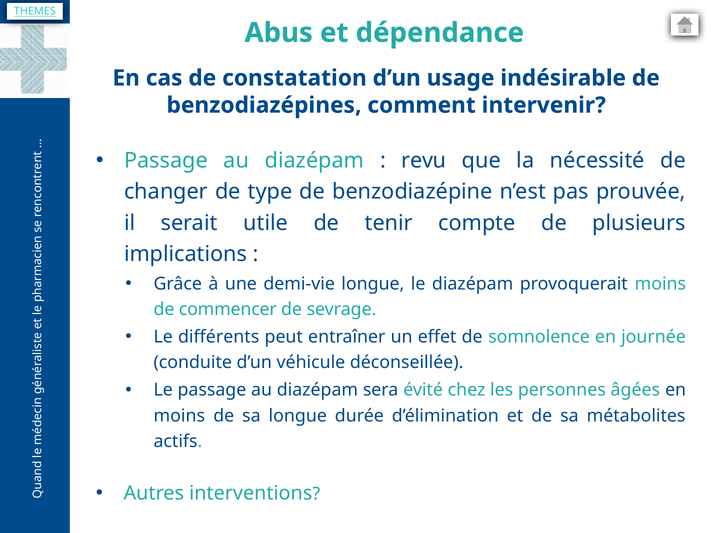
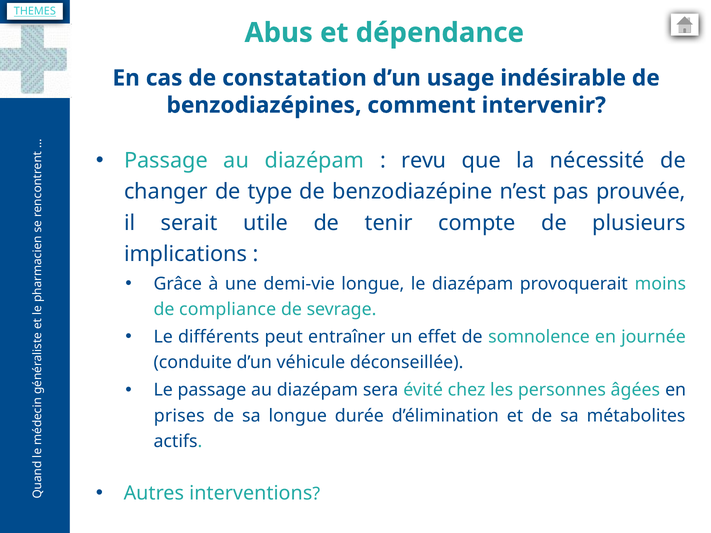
commencer: commencer -> compliance (228, 310)
moins: moins -> prises (179, 416)
